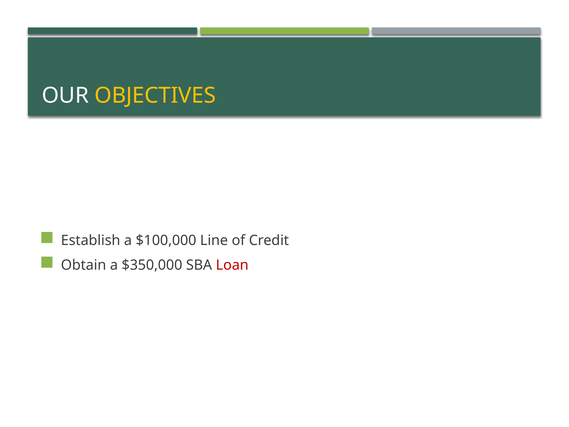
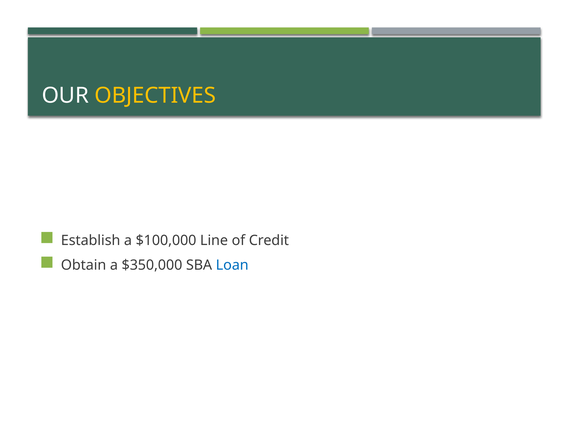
Loan colour: red -> blue (232, 265)
